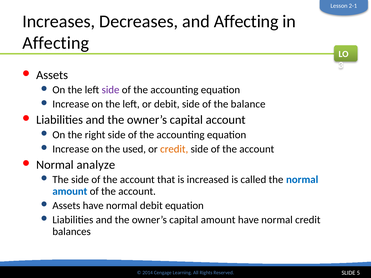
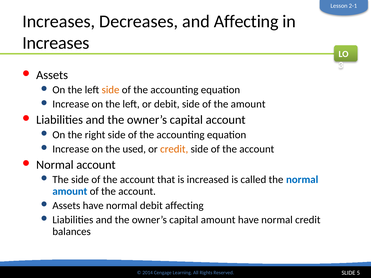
Affecting: Affecting -> Increases (56, 43)
side colour: purple -> orange (111, 90)
the balance: balance -> amount (248, 104)
Normal analyze: analyze -> account (96, 165)
debit equation: equation -> affecting (184, 206)
